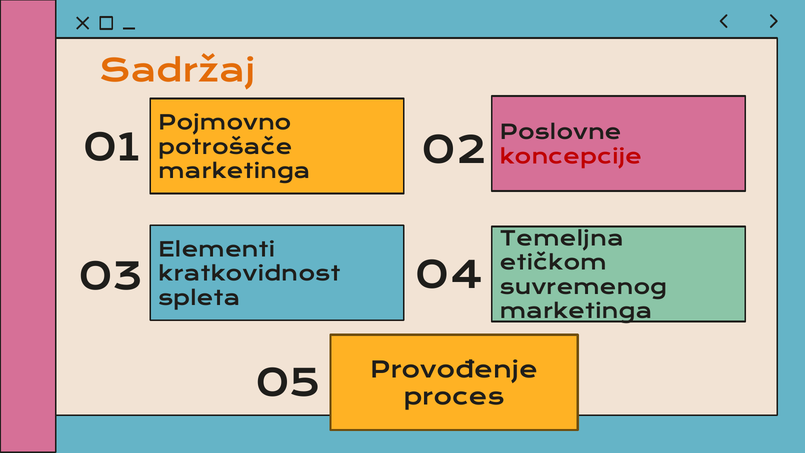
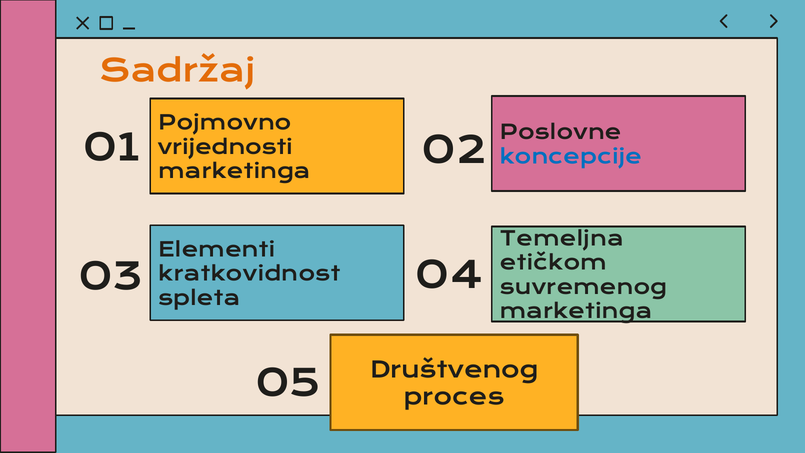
potrošače: potrošače -> vrijednosti (226, 147)
koncepcije colour: red -> blue (571, 157)
Provođenje: Provođenje -> Društvenog (454, 370)
